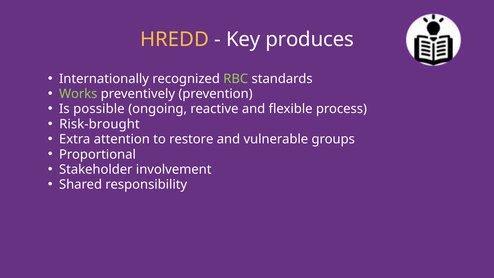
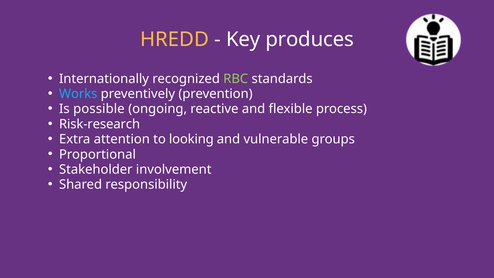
Works colour: light green -> light blue (78, 94)
Risk-brought: Risk-brought -> Risk-research (100, 124)
restore: restore -> looking (191, 139)
